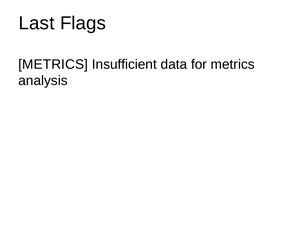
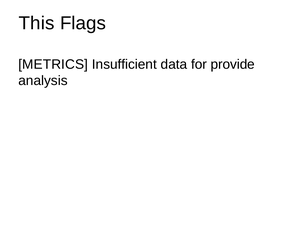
Last: Last -> This (37, 23)
for metrics: metrics -> provide (233, 64)
